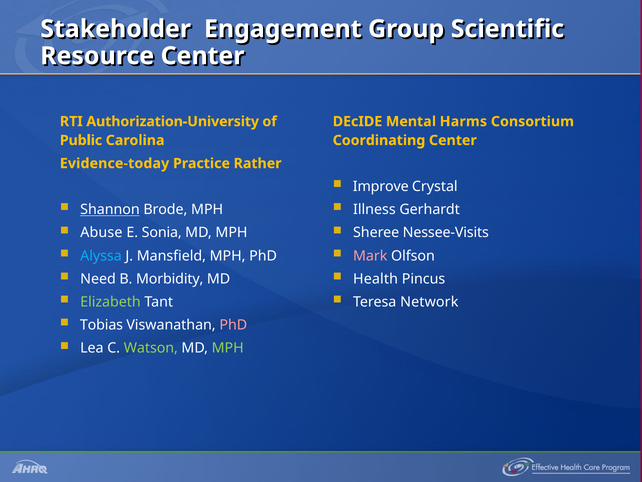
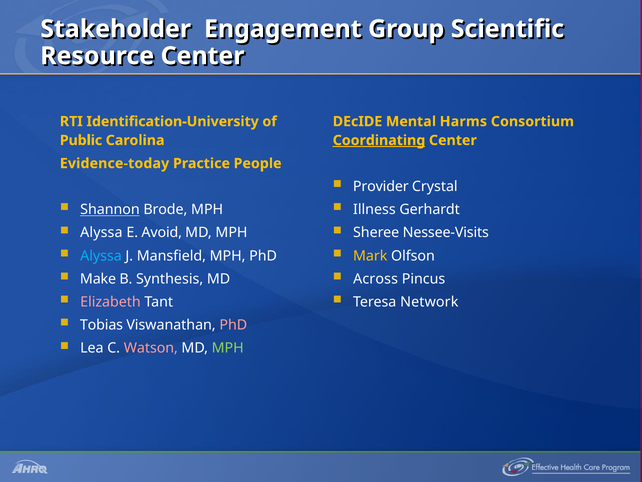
Authorization-University: Authorization-University -> Identification-University (173, 121)
Coordinating underline: none -> present (379, 140)
Rather: Rather -> People (258, 163)
Improve: Improve -> Provider (381, 186)
Abuse: Abuse -> Alyssa (101, 233)
Sonia: Sonia -> Avoid (162, 233)
Mark colour: pink -> yellow (370, 256)
Need: Need -> Make (98, 279)
Morbidity: Morbidity -> Synthesis (170, 279)
Health: Health -> Across (376, 279)
Elizabeth colour: light green -> pink (111, 302)
Watson colour: light green -> pink (151, 348)
